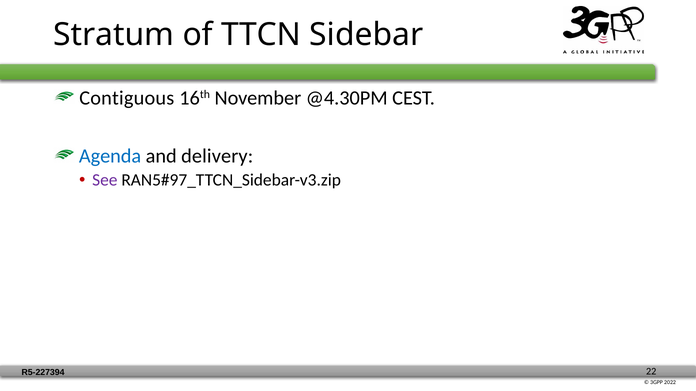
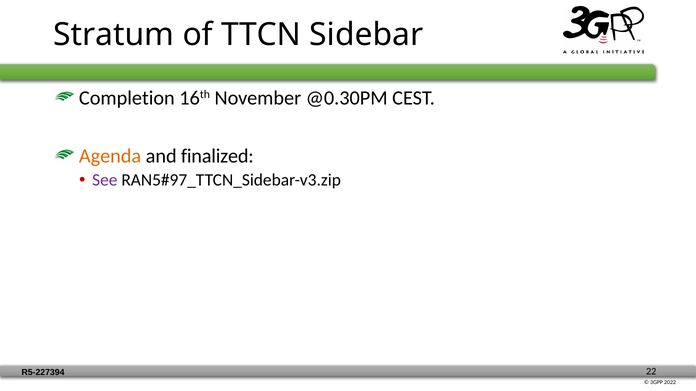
Contiguous: Contiguous -> Completion (127, 98)
@4.30PM: @4.30PM -> @0.30PM (347, 98)
Agenda colour: blue -> orange (110, 156)
delivery: delivery -> finalized (217, 156)
